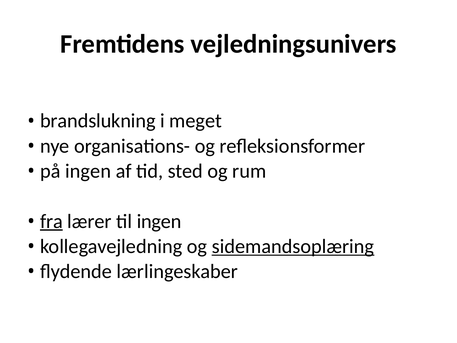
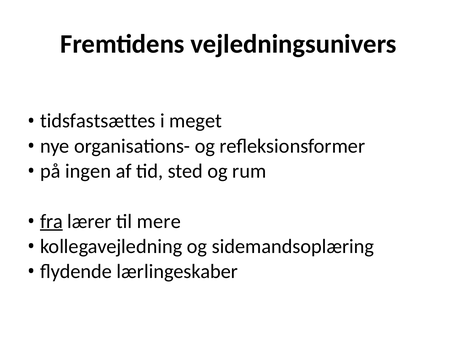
brandslukning: brandslukning -> tidsfastsættes (98, 121)
til ingen: ingen -> mere (159, 221)
sidemandsoplæring underline: present -> none (293, 246)
